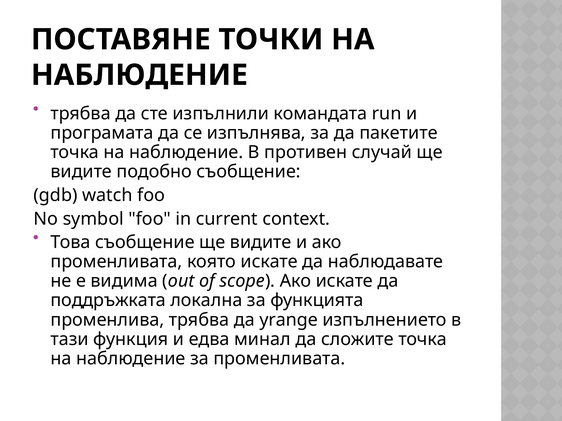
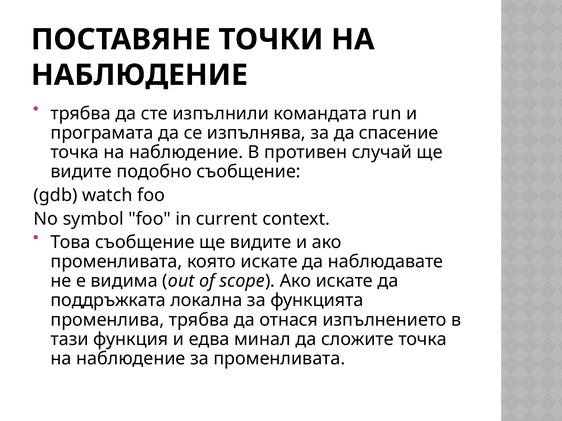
пакетите: пакетите -> спасение (399, 133)
yrange: yrange -> отнася (289, 320)
